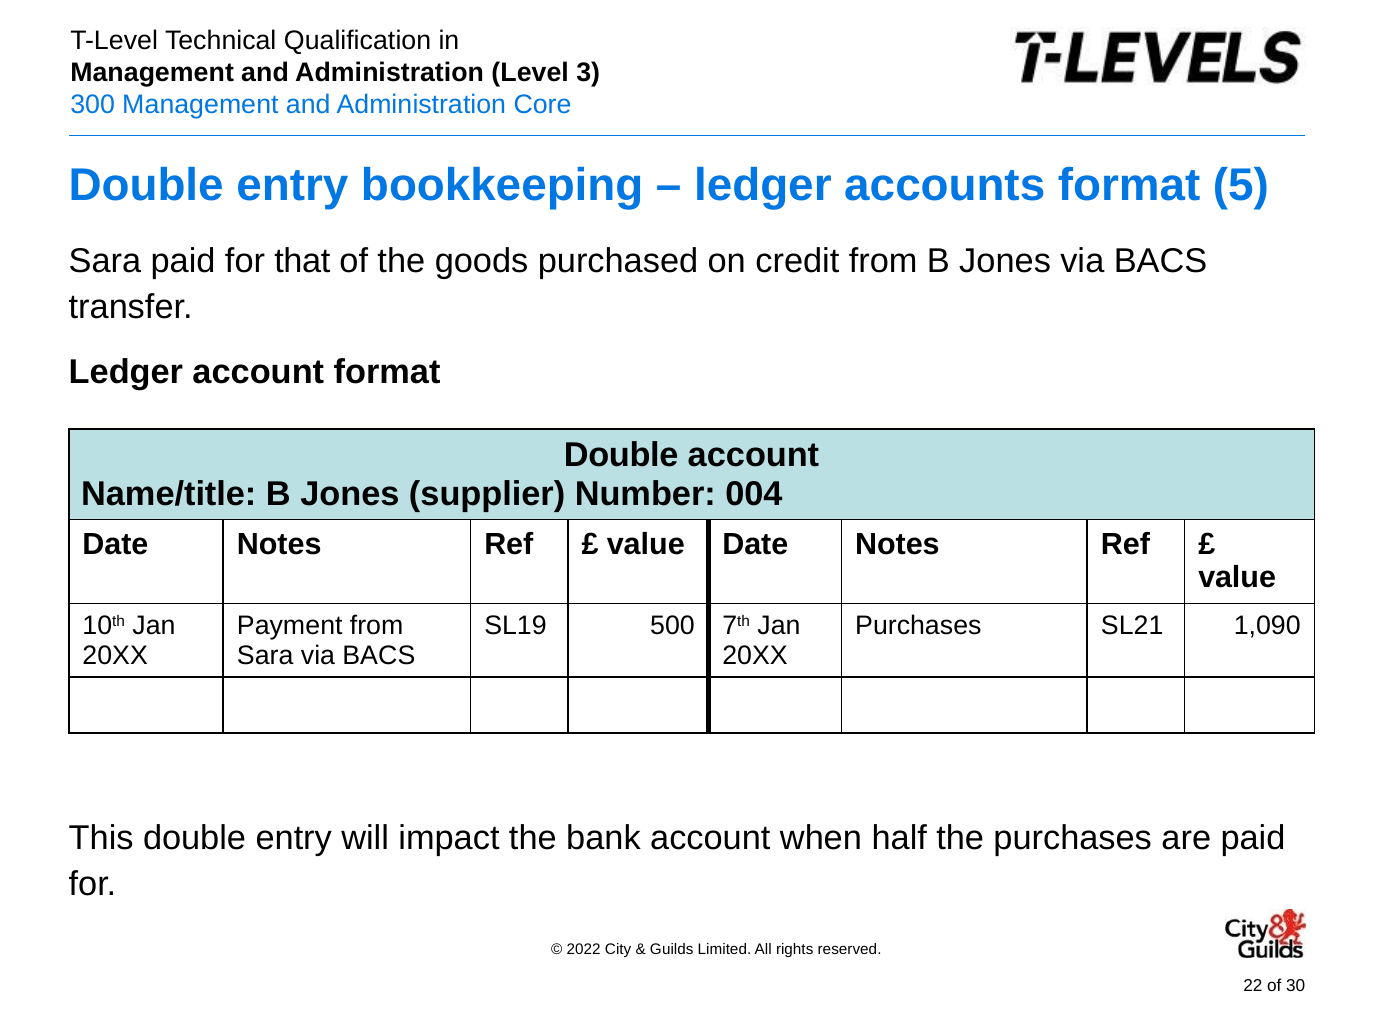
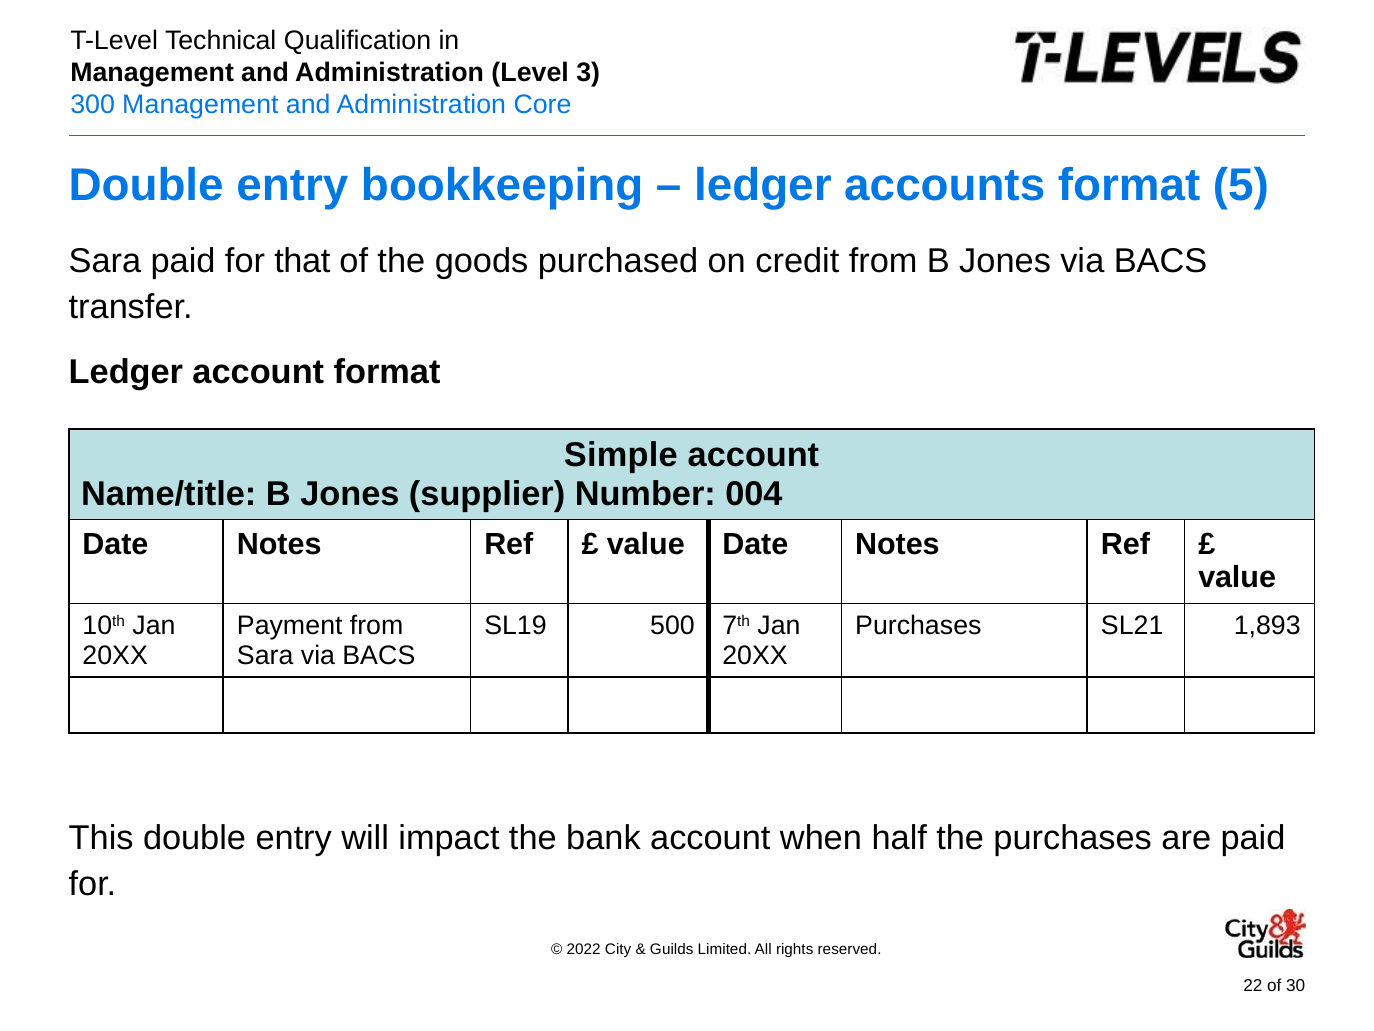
Double: Double -> Simple (621, 455)
1,090: 1,090 -> 1,893 (1267, 625)
